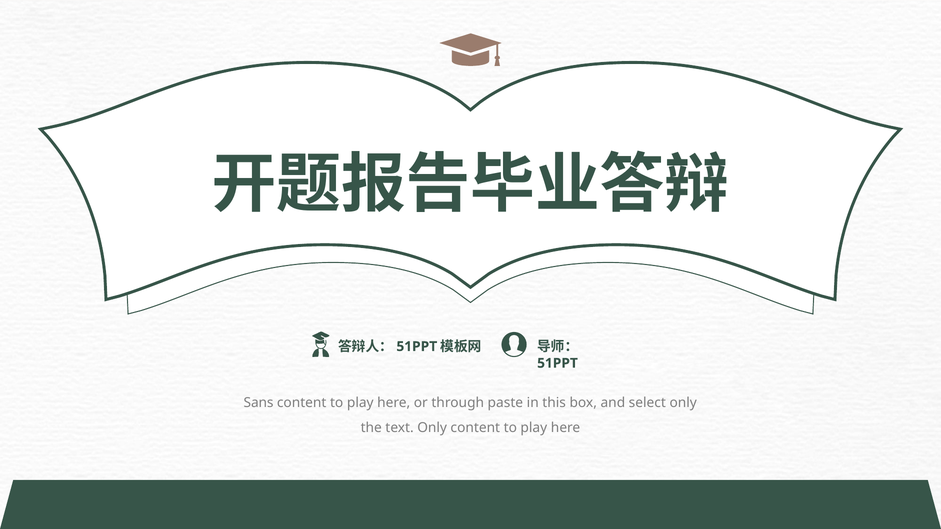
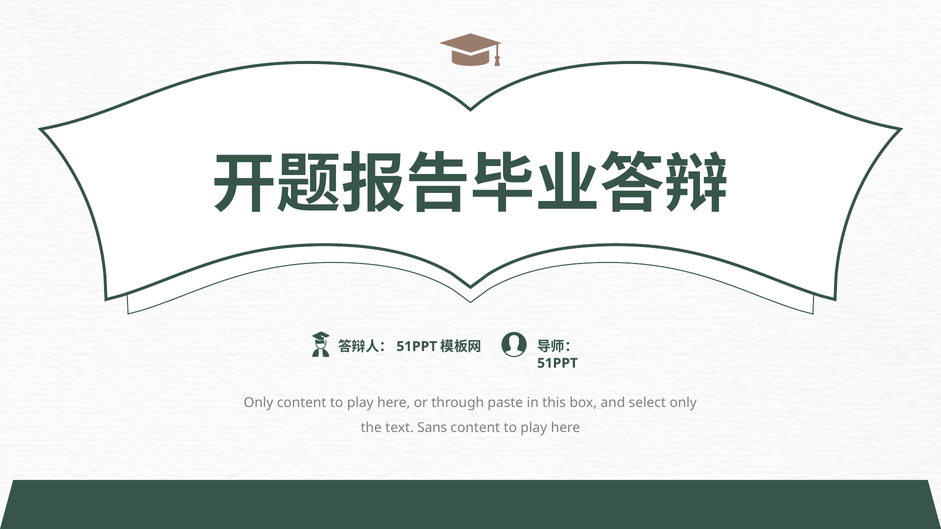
Sans: Sans -> Only (259, 403)
text Only: Only -> Sans (432, 428)
